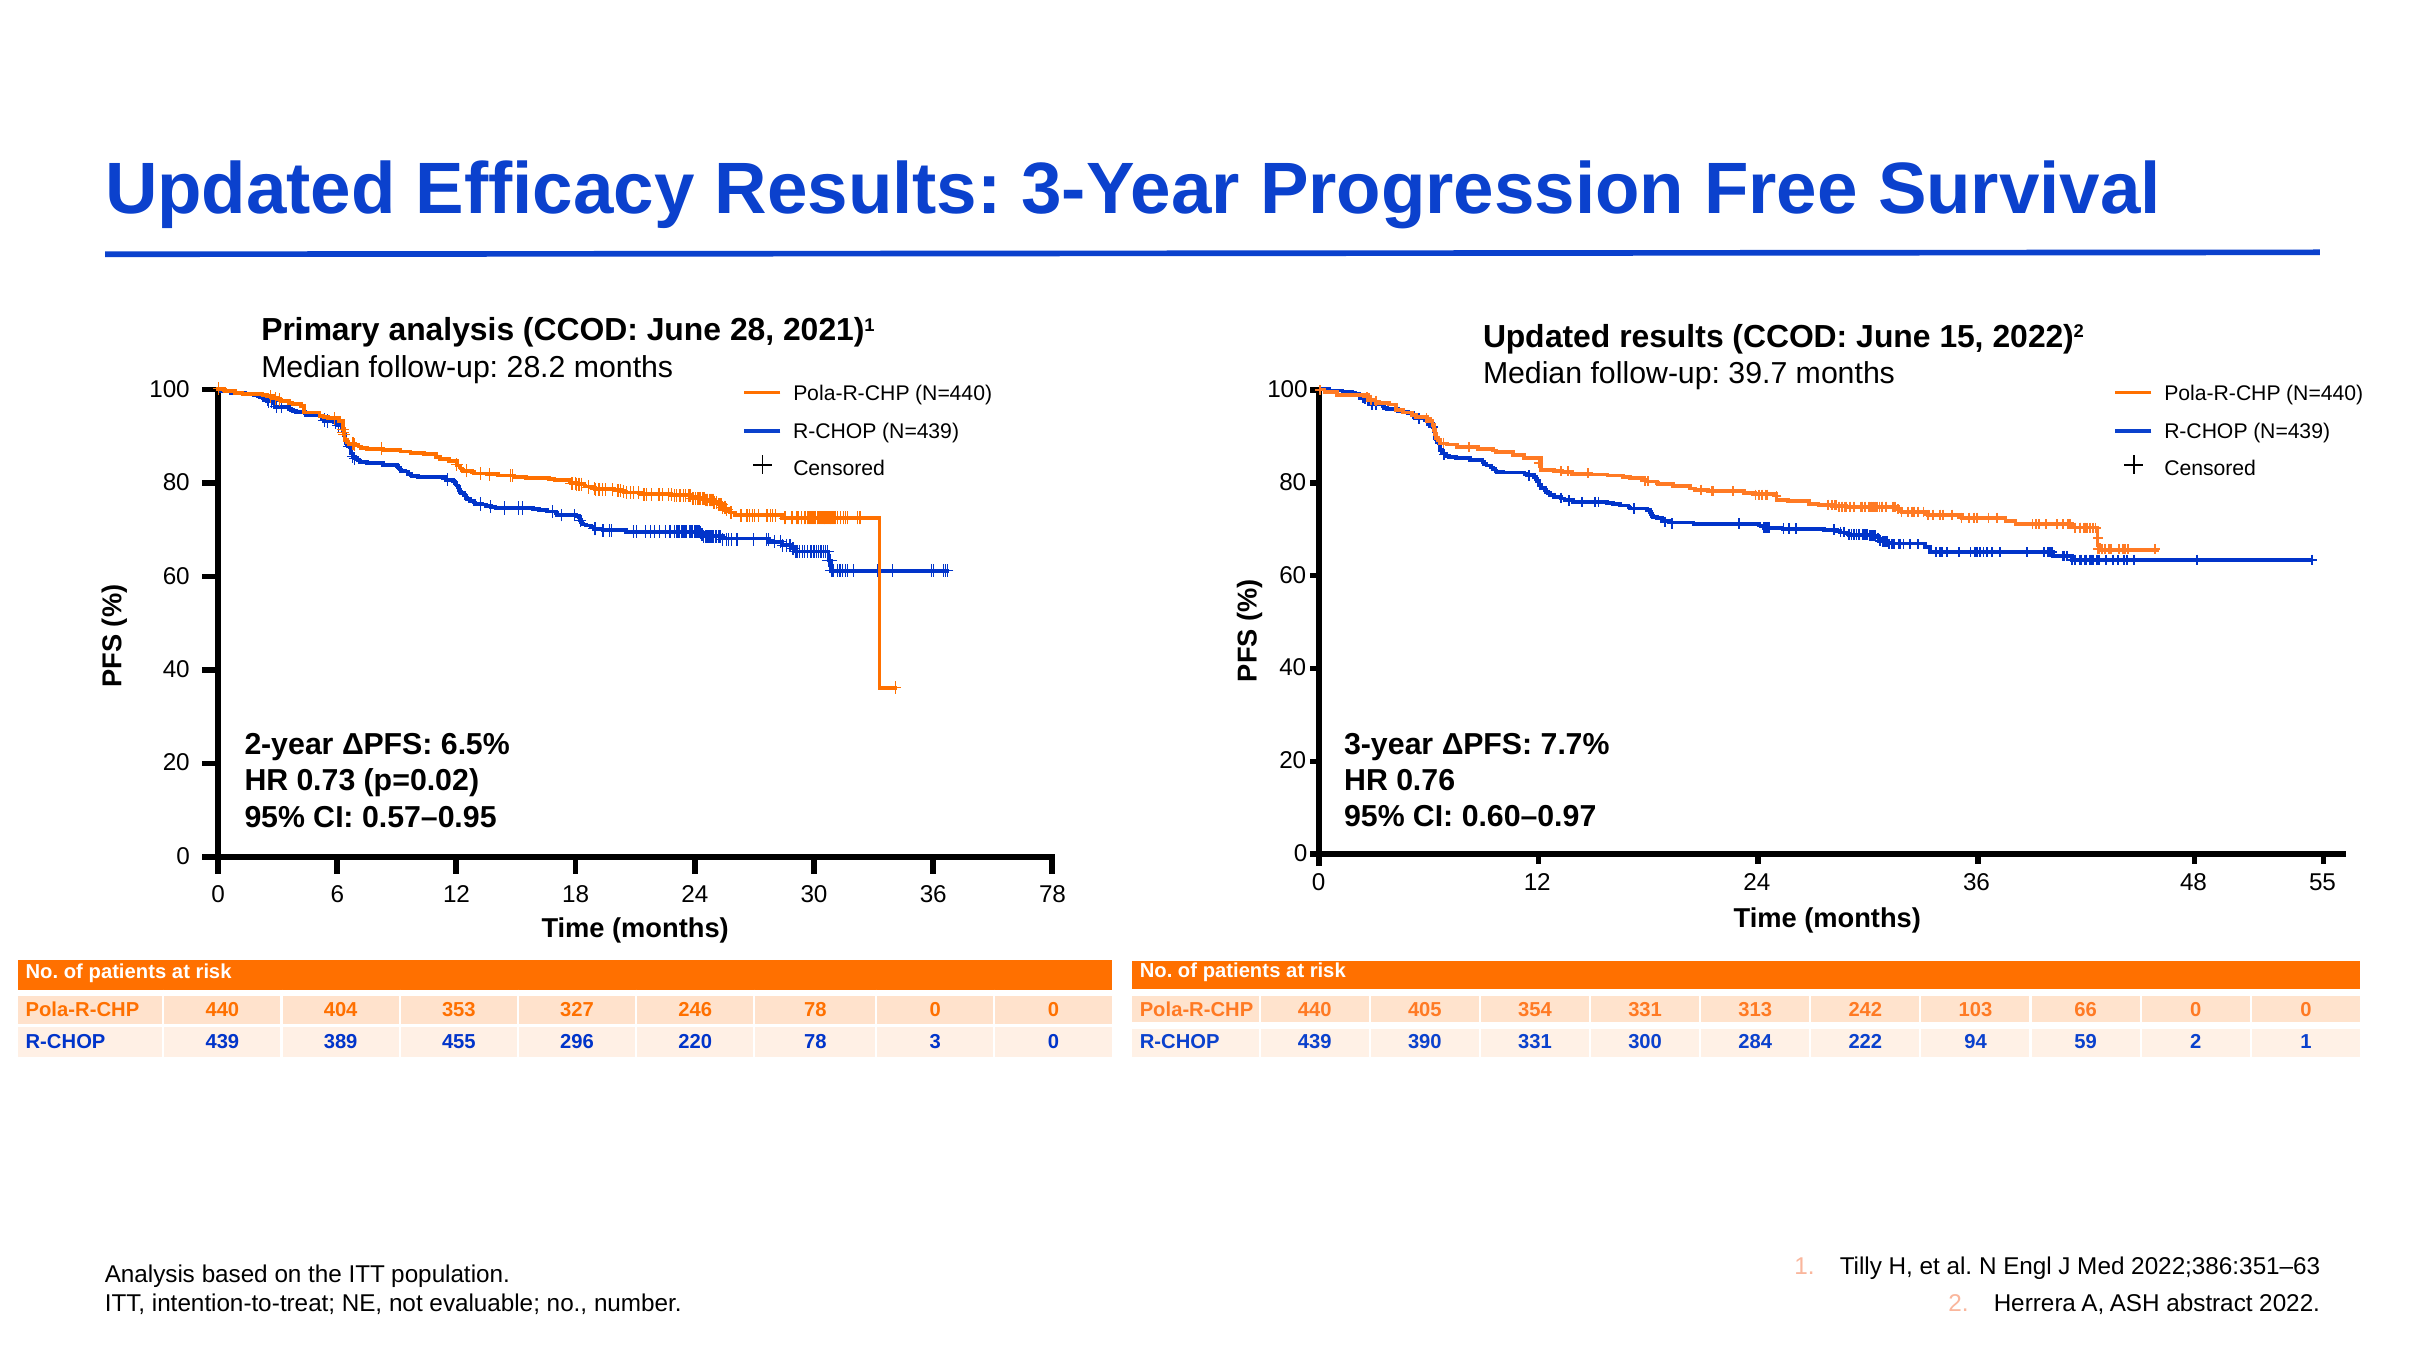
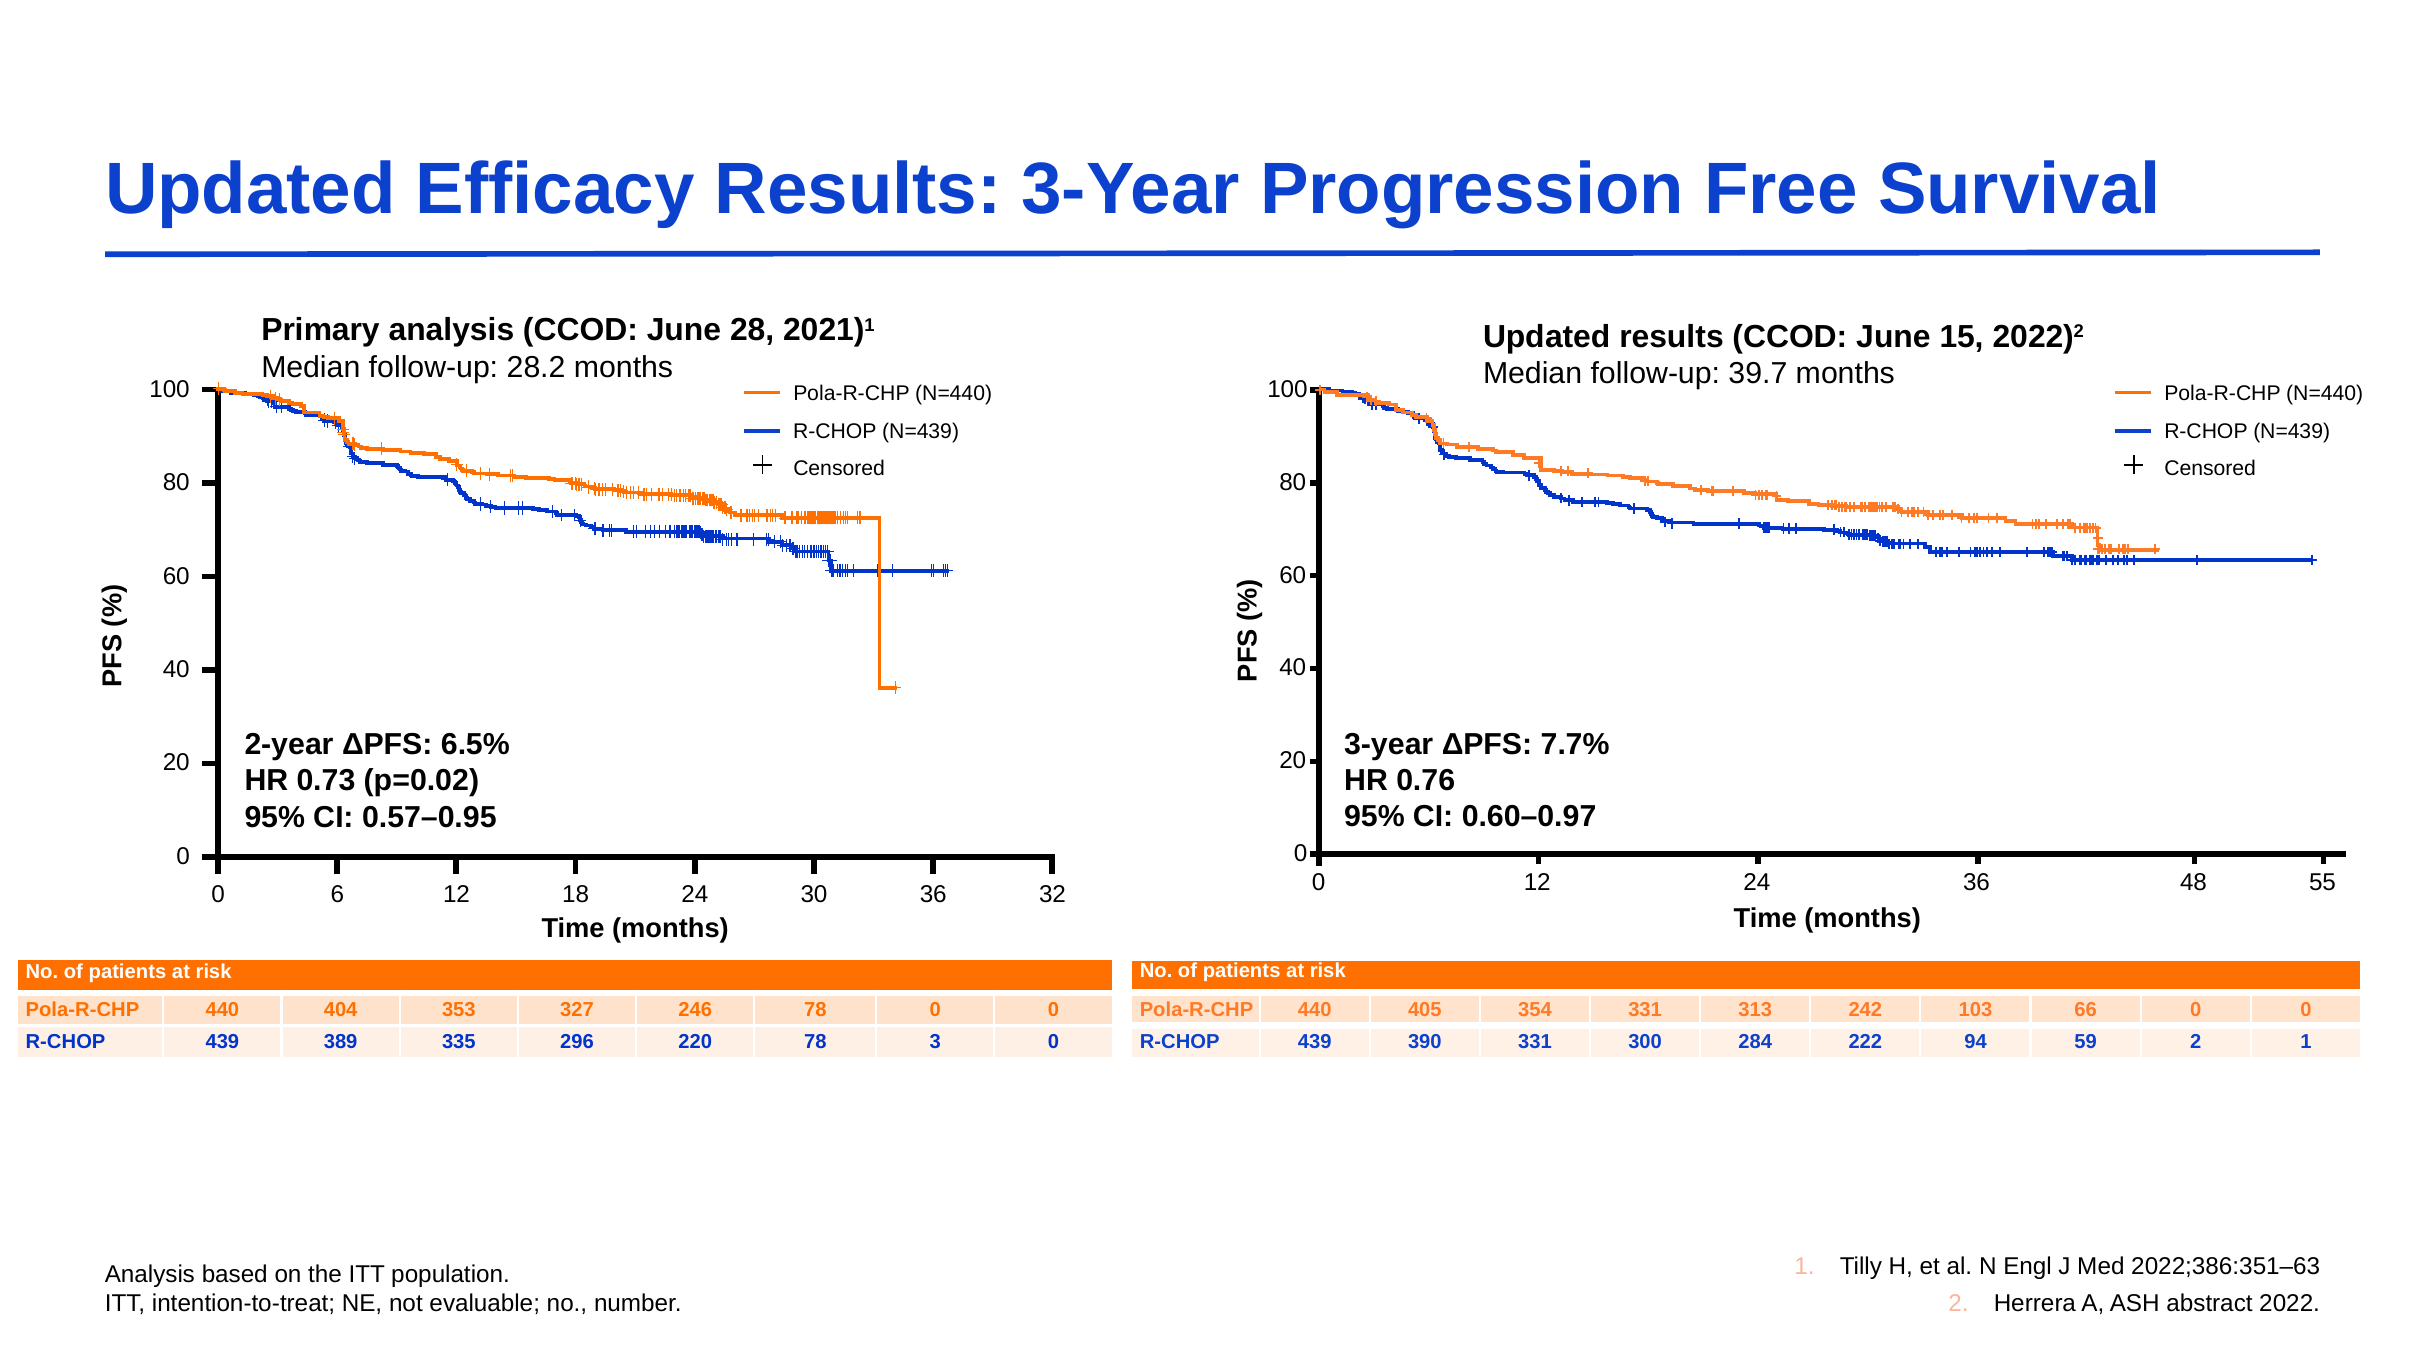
30 78: 78 -> 32 (1052, 894)
455: 455 -> 335 (459, 1042)
